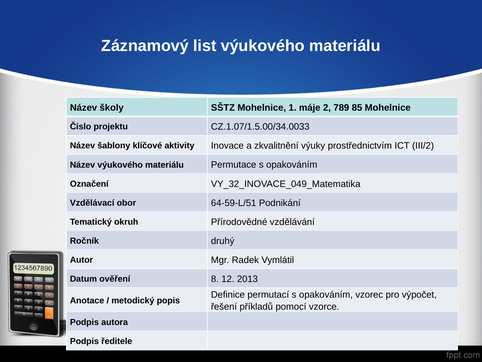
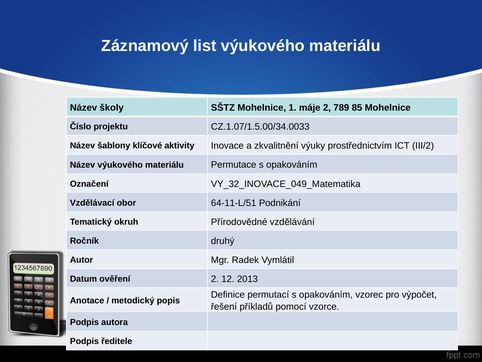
64-59-L/51: 64-59-L/51 -> 64-11-L/51 (234, 203)
ověření 8: 8 -> 2 (215, 279)
